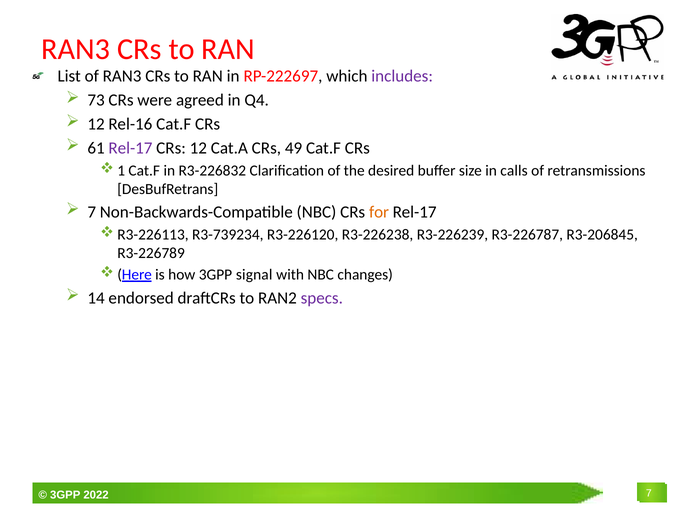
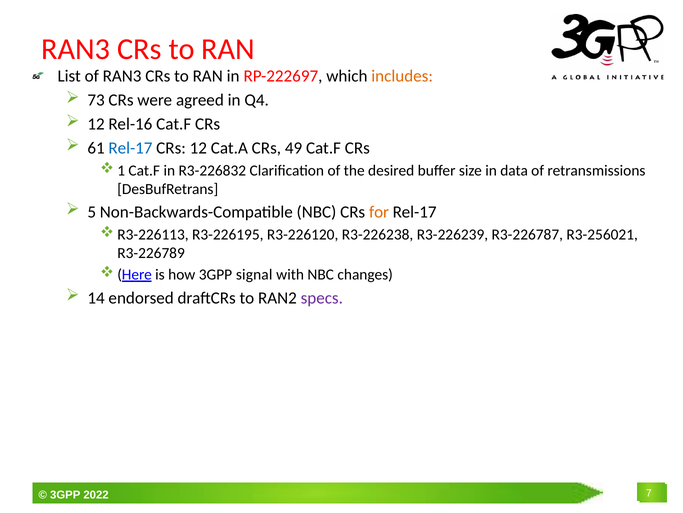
includes colour: purple -> orange (402, 76)
Rel-17 colour: purple -> blue (130, 148)
calls: calls -> data (514, 170)
7: 7 -> 5 (92, 212)
R3-739234: R3-739234 -> R3-226195 (228, 234)
R3-206845: R3-206845 -> R3-256021 (602, 234)
